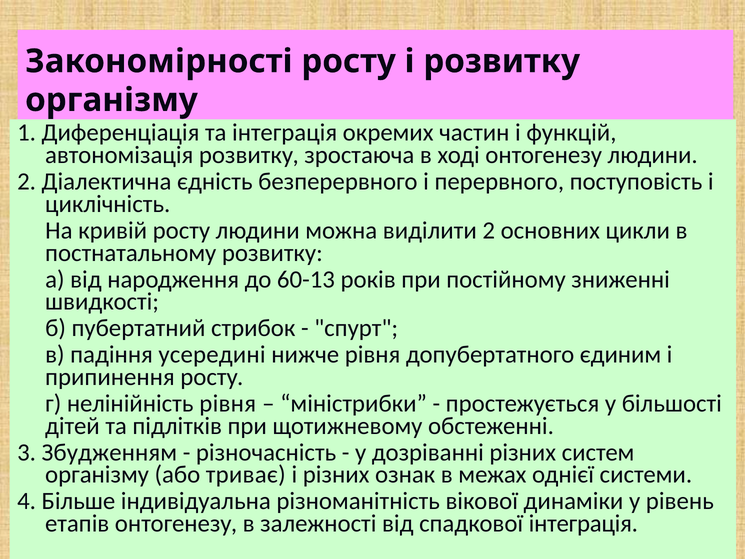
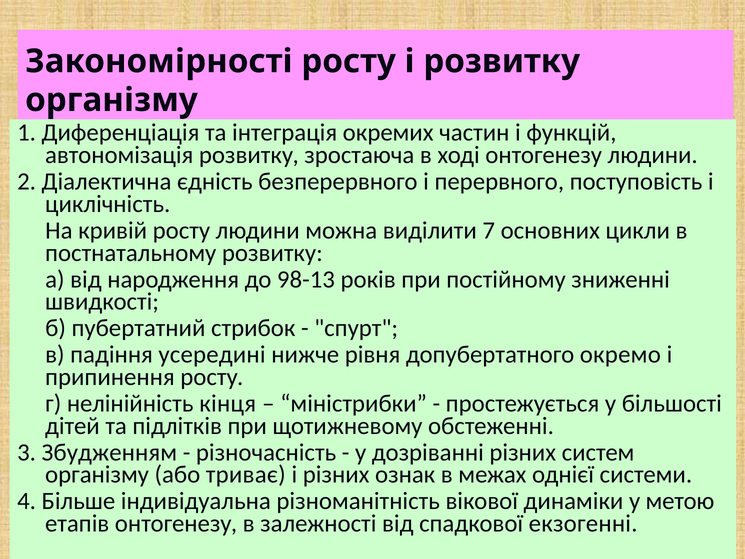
виділити 2: 2 -> 7 (489, 230)
60-13: 60-13 -> 98-13 (306, 279)
єдиним: єдиним -> окремо (620, 355)
нелінійність рівня: рівня -> кінця (228, 403)
рівень: рівень -> метою (680, 501)
спадкової інтеграція: інтеграція -> екзогенні (583, 523)
